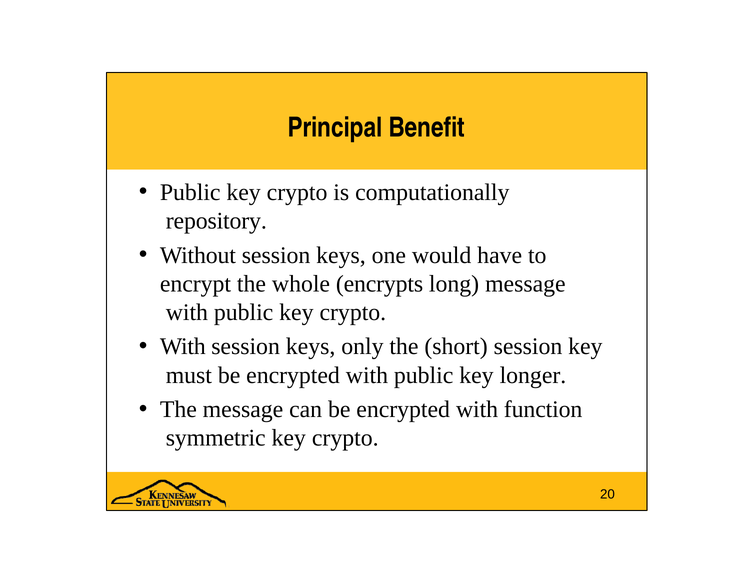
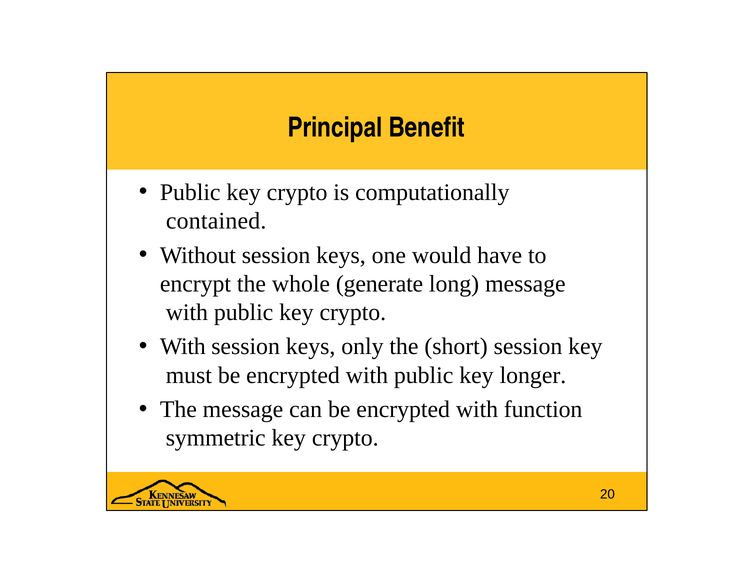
repository: repository -> contained (216, 221)
encrypts: encrypts -> generate (380, 284)
